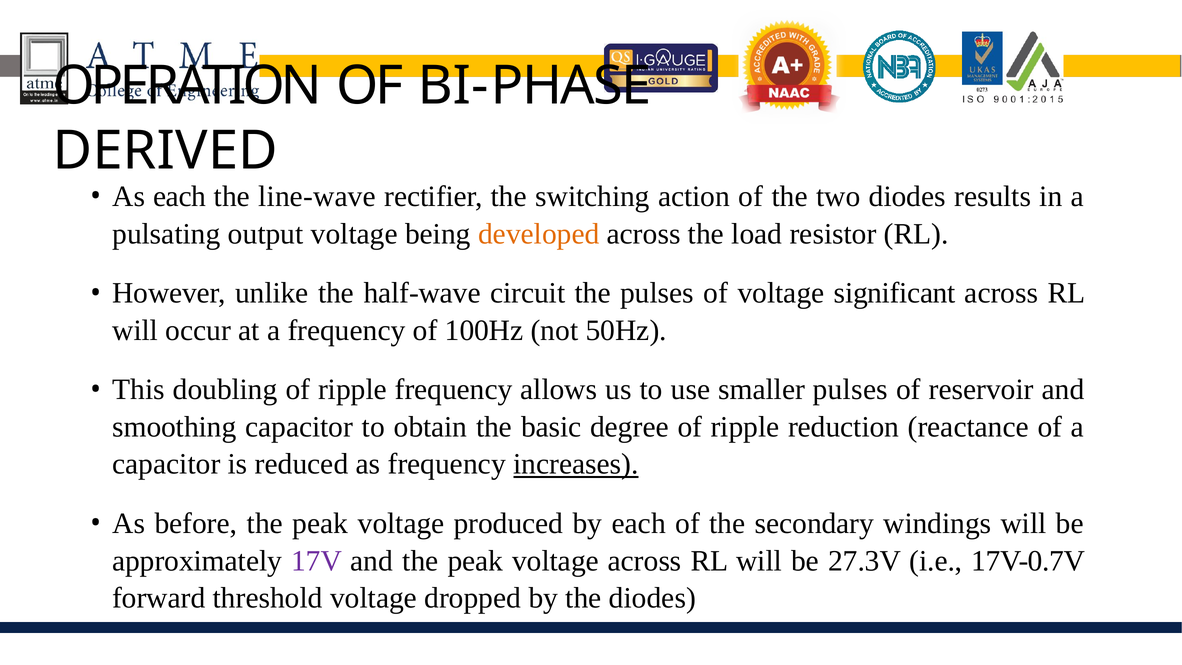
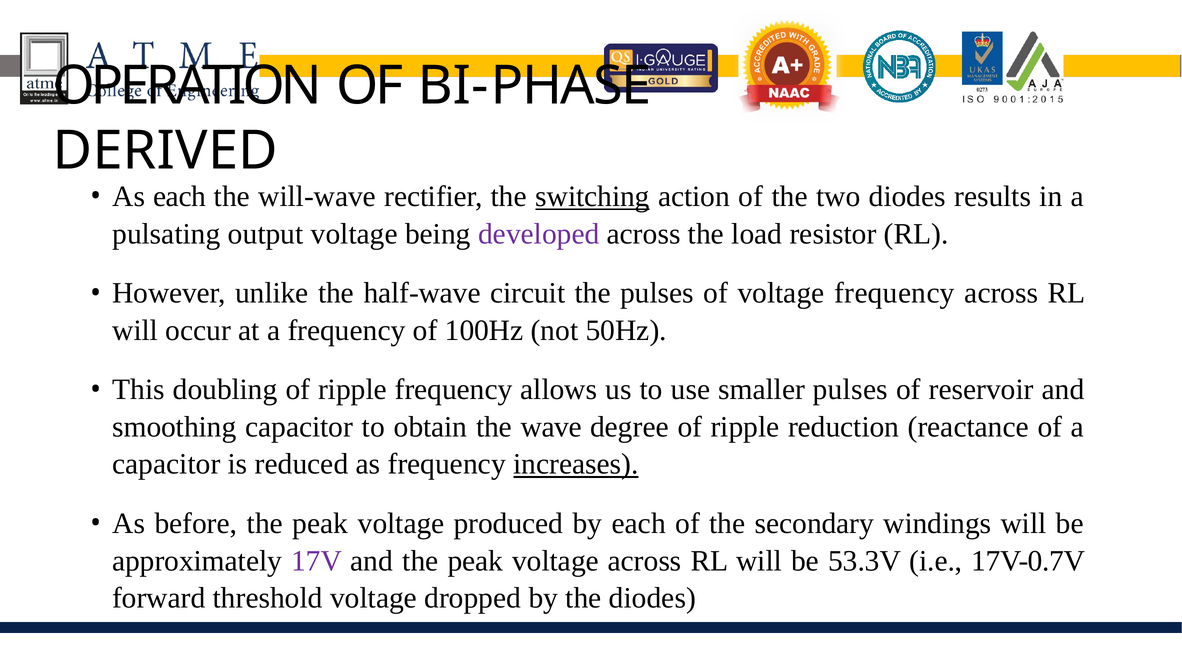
line-wave: line-wave -> will-wave (317, 197)
switching underline: none -> present (593, 197)
developed colour: orange -> purple (539, 234)
voltage significant: significant -> frequency (894, 293)
basic: basic -> wave (551, 427)
27.3V: 27.3V -> 53.3V (865, 561)
